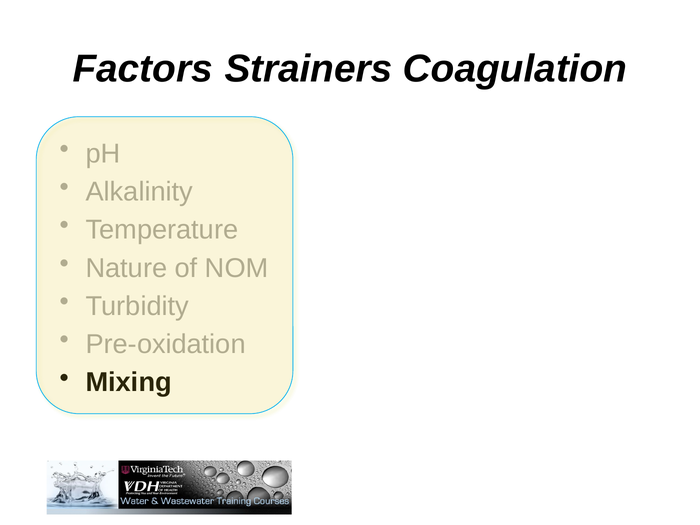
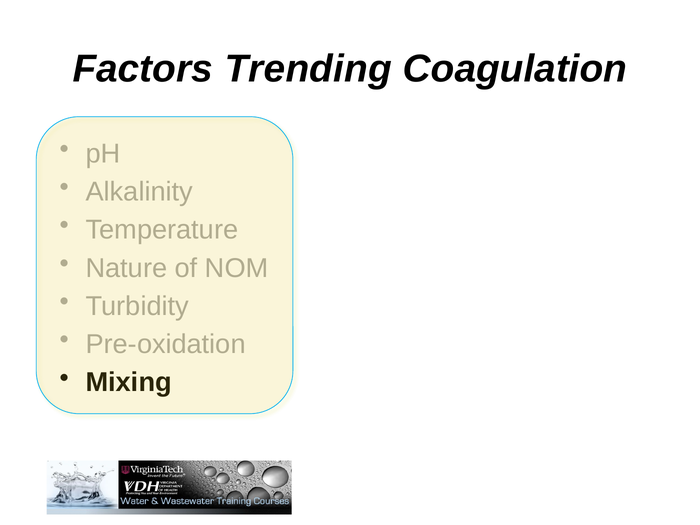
Strainers: Strainers -> Trending (308, 69)
